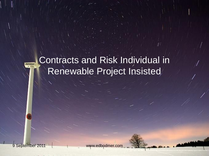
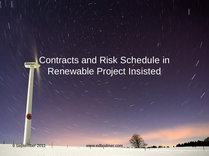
Individual: Individual -> Schedule (140, 61)
